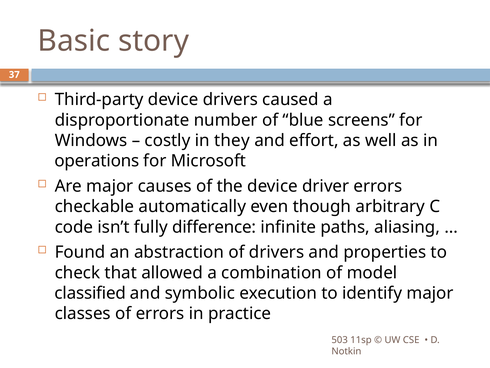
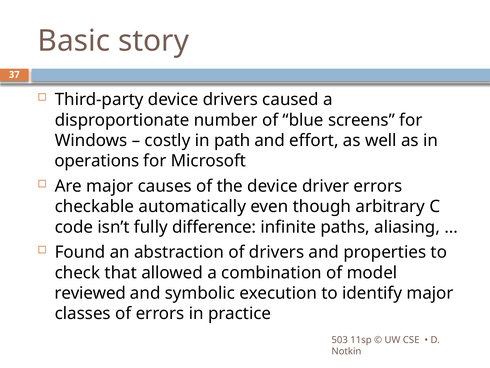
they: they -> path (232, 140)
classified: classified -> reviewed (90, 293)
